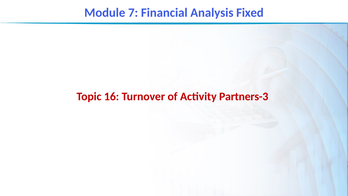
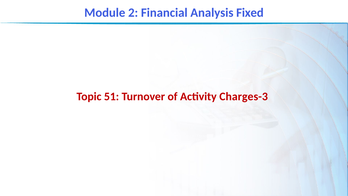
7: 7 -> 2 (133, 13)
16: 16 -> 51 (112, 96)
Partners-3: Partners-3 -> Charges-3 (244, 96)
